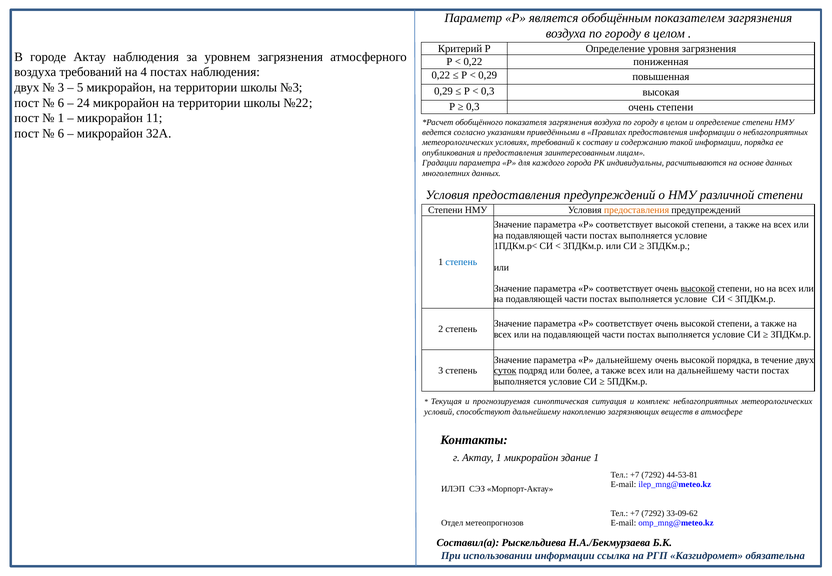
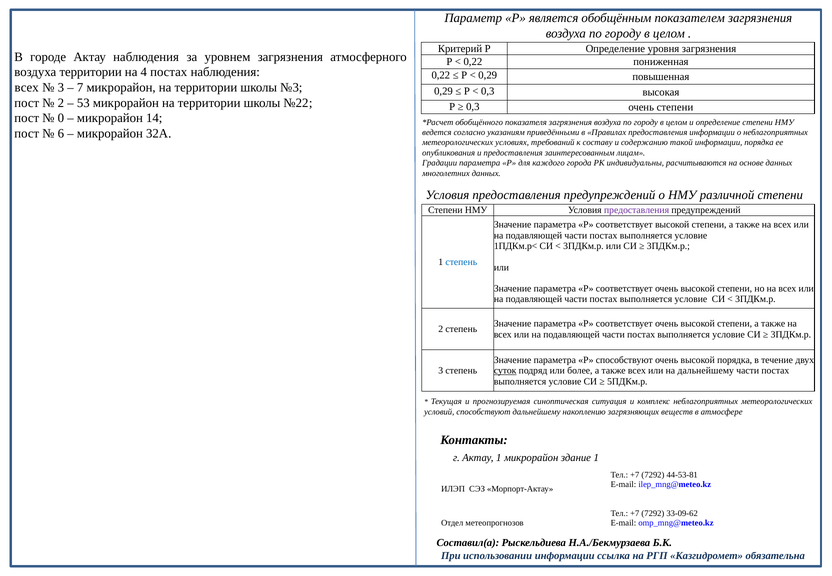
воздуха требований: требований -> территории (91, 72)
двух: двух -> всех (27, 88)
5: 5 -> 7 (80, 88)
6: 6 -> 2 (61, 103)
24: 24 -> 53 (83, 103)
1: 1 -> 0 (61, 118)
11: 11 -> 14 (154, 118)
предоставления colour: orange -> purple (637, 210)
высокой underline: present -> none (698, 289)
Р дальнейшему: дальнейшему -> способствуют (624, 360)
